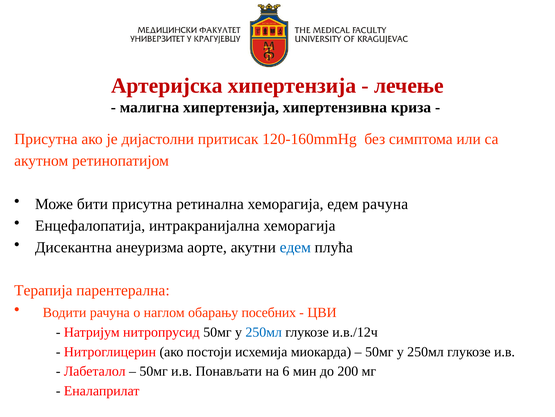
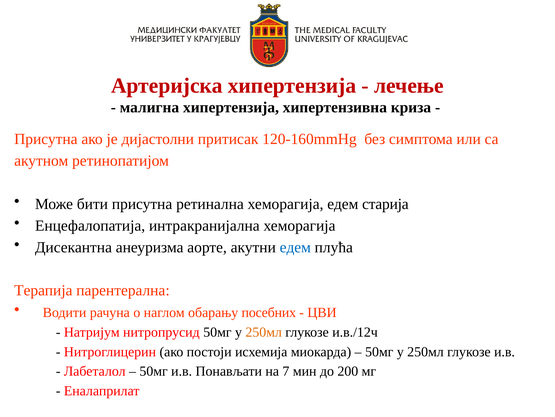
едем рачуна: рачуна -> старија (385, 204)
250мл colour: blue -> orange (264, 332)
6: 6 -> 7 (286, 371)
